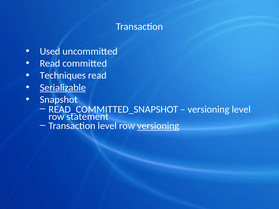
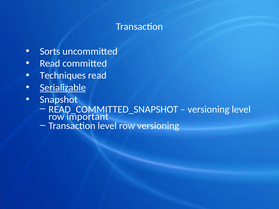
Used: Used -> Sorts (50, 51)
statement: statement -> important (88, 117)
versioning underline: present -> none (158, 126)
